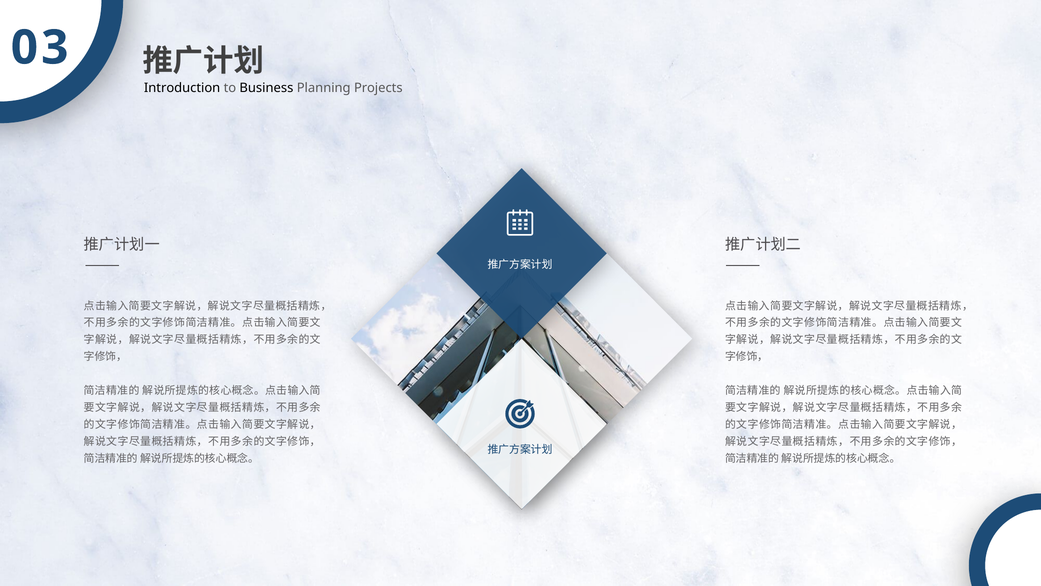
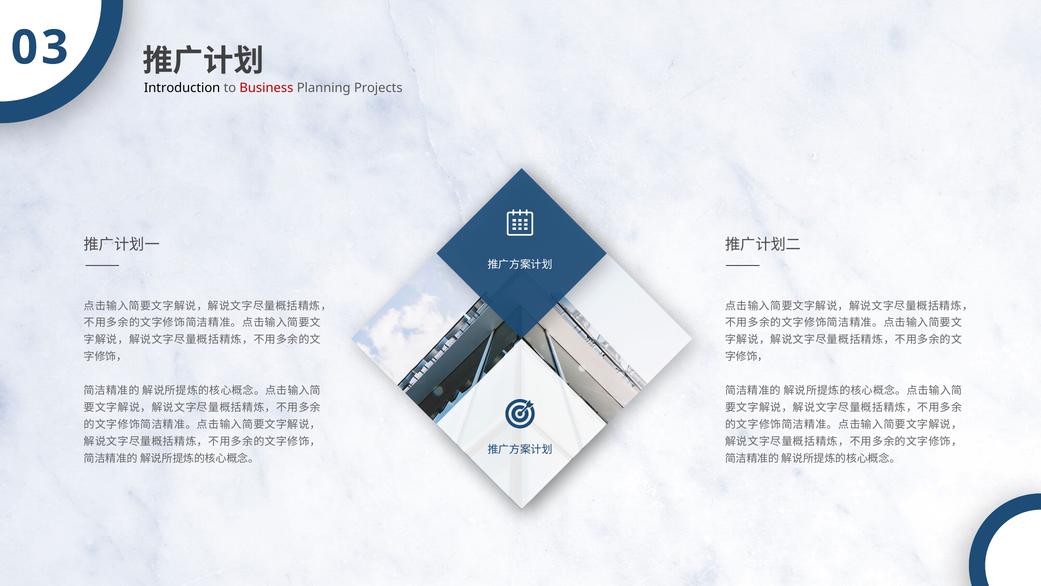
Business colour: black -> red (266, 88)
